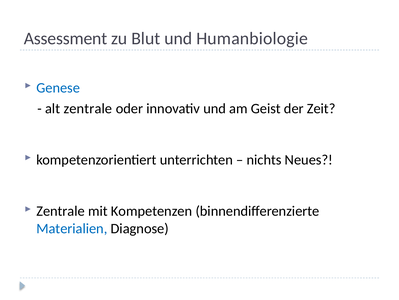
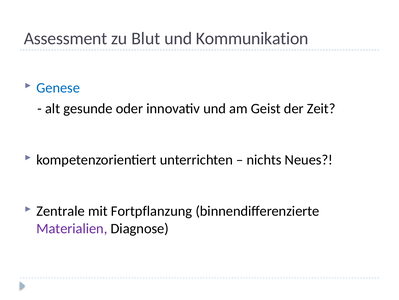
Humanbiologie: Humanbiologie -> Kommunikation (252, 38)
alt zentrale: zentrale -> gesunde (88, 108)
Kompetenzen: Kompetenzen -> Fortpflanzung (152, 211)
Materialien colour: blue -> purple (72, 228)
